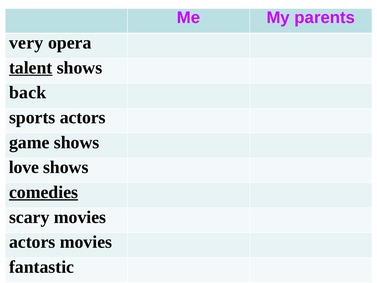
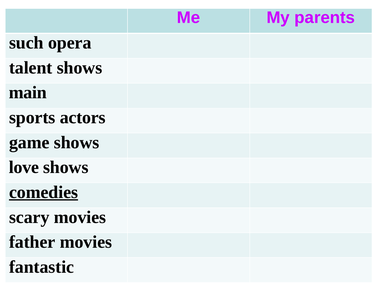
very: very -> such (26, 43)
talent underline: present -> none (31, 68)
back: back -> main (28, 93)
actors: actors -> father (32, 242)
